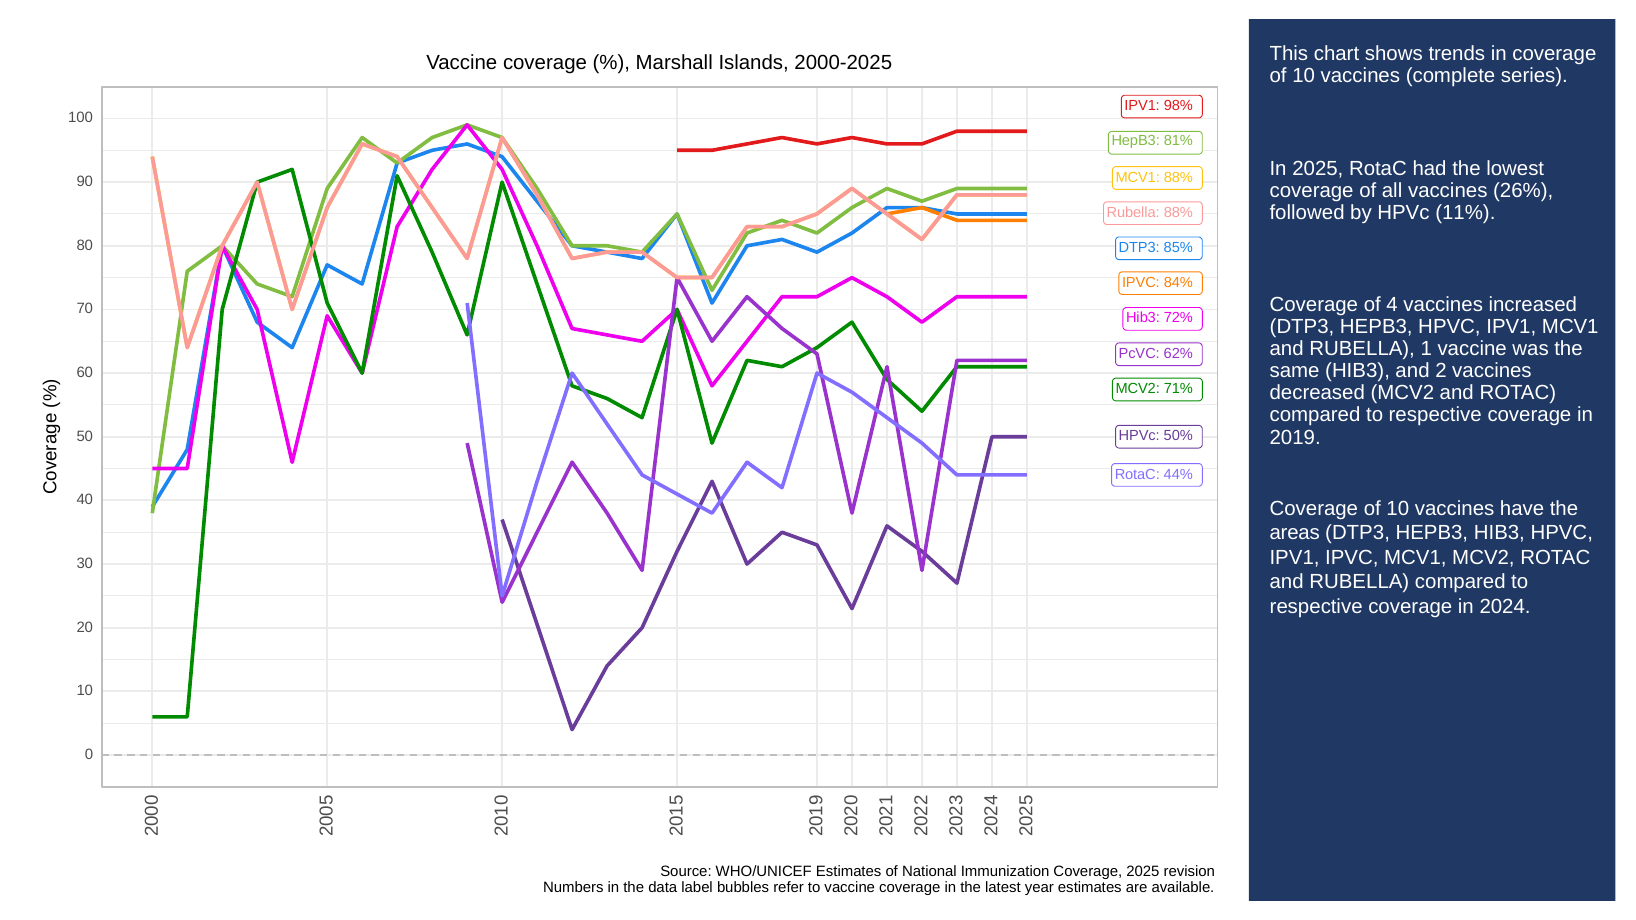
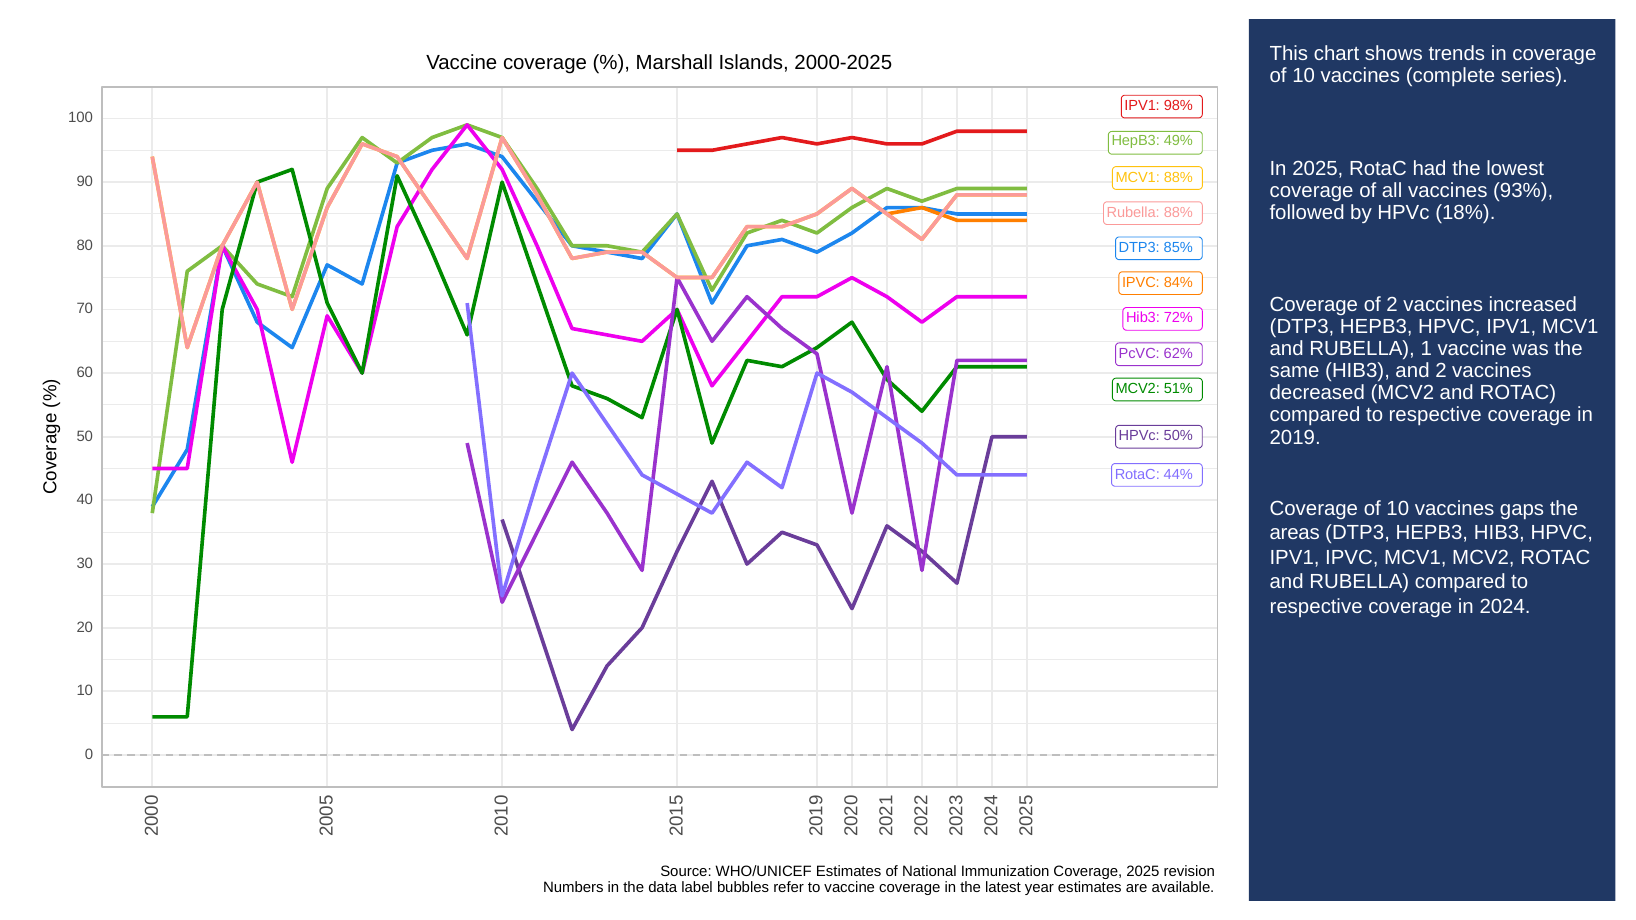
81%: 81% -> 49% (1178, 141)
26%: 26% -> 93% (1523, 190)
11%: 11% -> 18% (1465, 212)
of 4: 4 -> 2 (1392, 305)
71%: 71% -> 51% (1178, 389)
have: have -> gaps (1522, 508)
